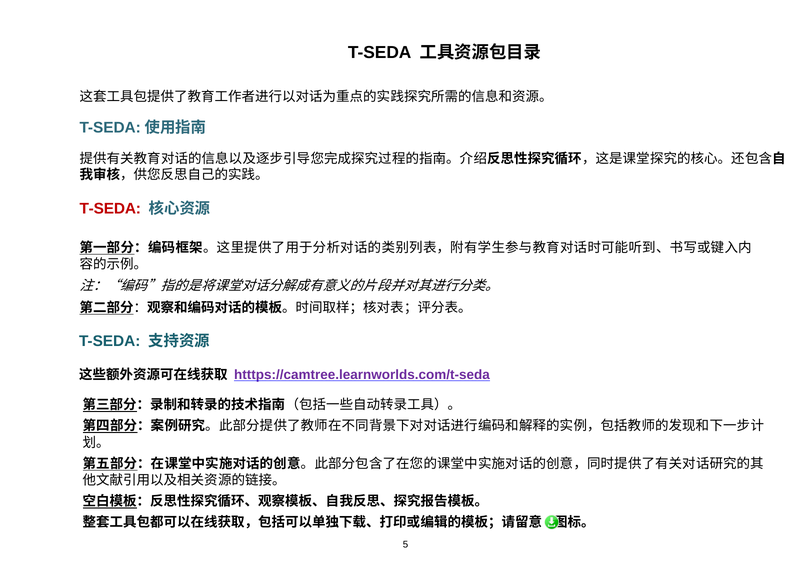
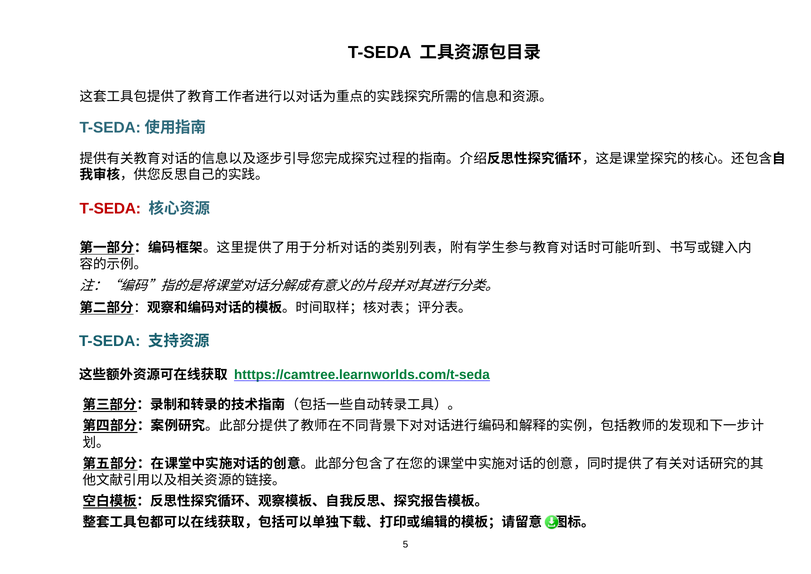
htttps://camtree.learnworlds.com/t-seda colour: purple -> green (362, 375)
